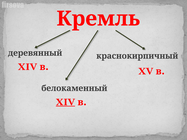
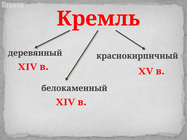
XIV underline: present -> none (65, 102)
